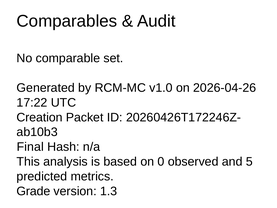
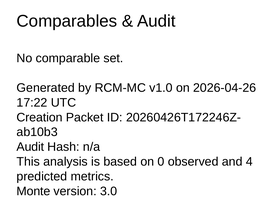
Final: Final -> Audit (30, 147)
5: 5 -> 4 (249, 162)
Grade: Grade -> Monte (33, 191)
1.3: 1.3 -> 3.0 (109, 191)
